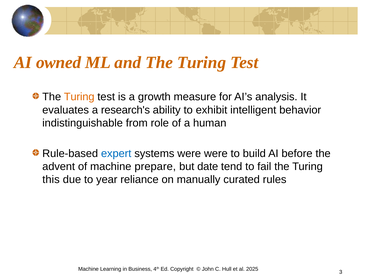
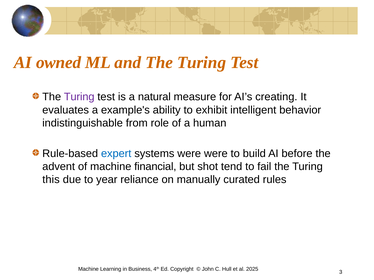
Turing colour: orange -> purple (79, 97)
growth: growth -> natural (154, 97)
analysis: analysis -> creating (276, 97)
research's: research's -> example's (125, 110)
prepare: prepare -> financial (155, 167)
date: date -> shot (208, 167)
